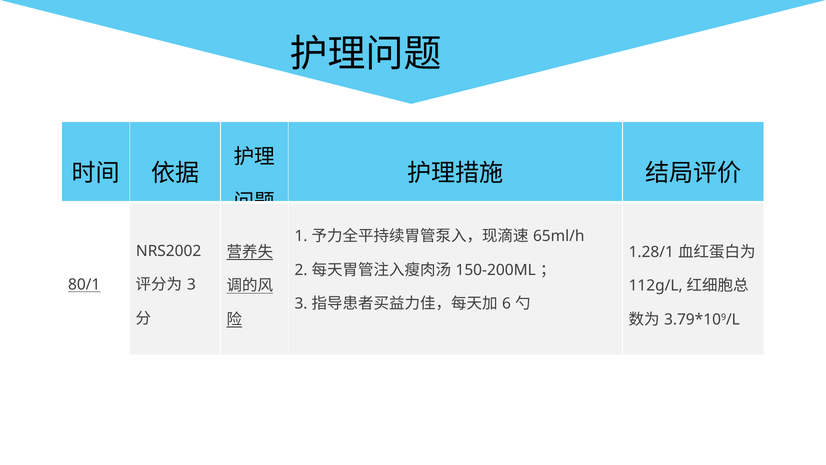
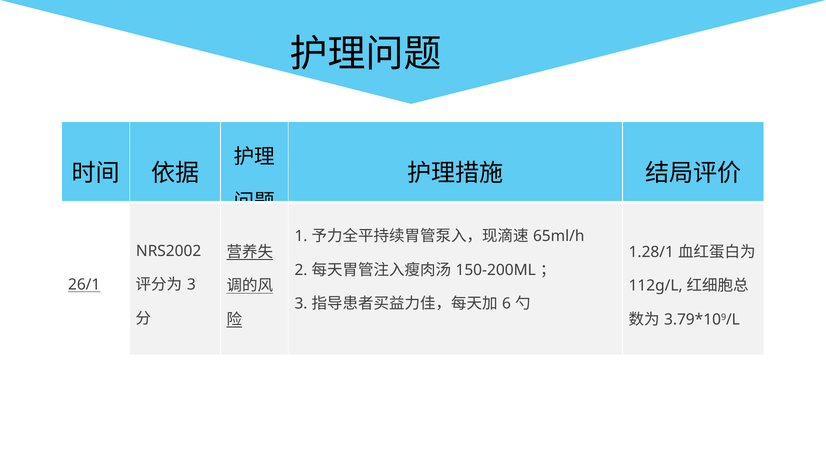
80/1: 80/1 -> 26/1 (84, 284)
